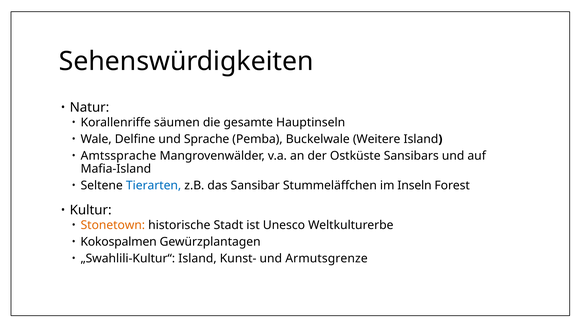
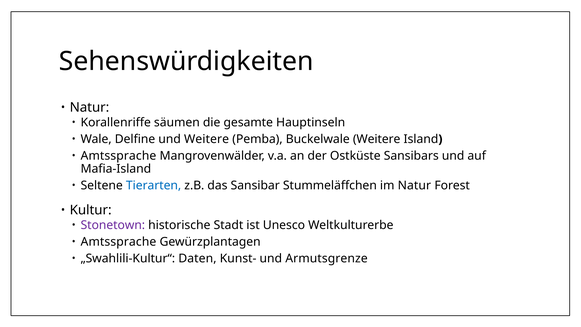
und Sprache: Sprache -> Weitere (207, 139)
im Inseln: Inseln -> Natur (414, 185)
Stonetown colour: orange -> purple (113, 225)
Kokospalmen: Kokospalmen -> Amtssprache (118, 242)
„Swahlili-Kultur“ Island: Island -> Daten (197, 258)
